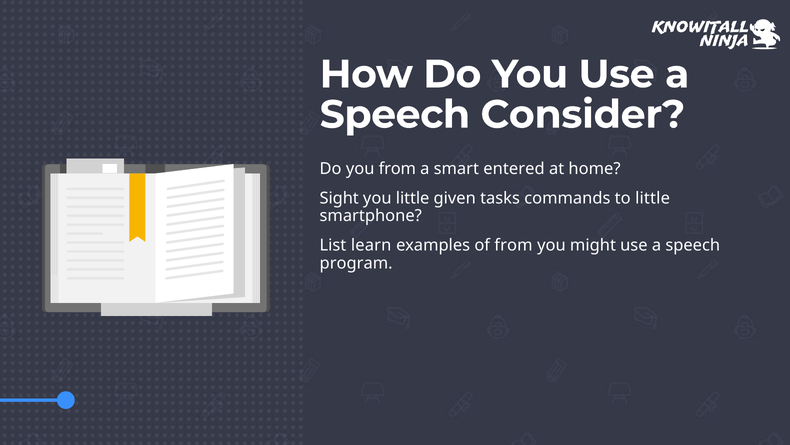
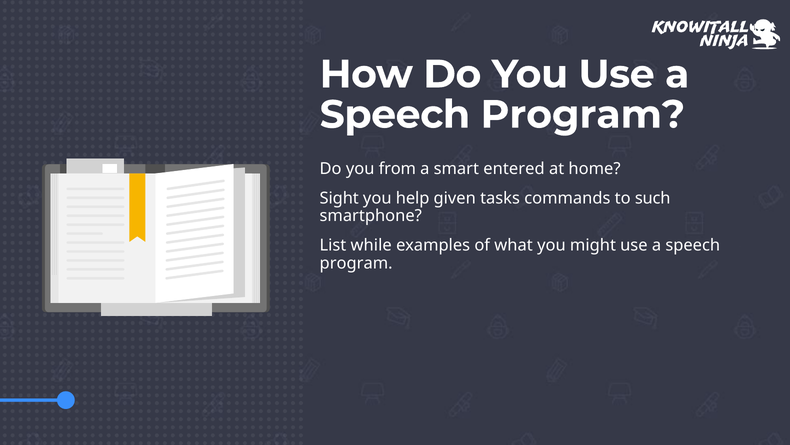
Consider: Consider -> Program (583, 115)
you little: little -> help (413, 198)
to little: little -> such (653, 198)
learn: learn -> while (371, 245)
of from: from -> what (514, 245)
